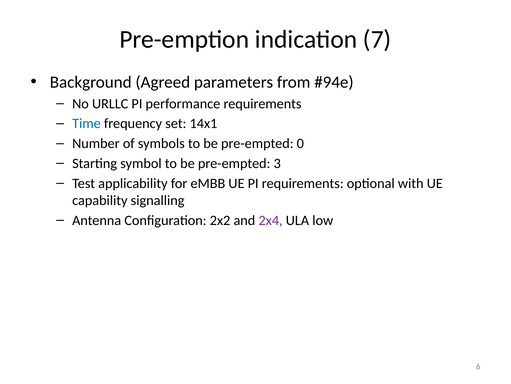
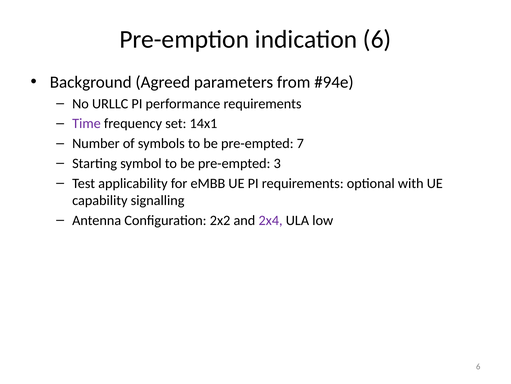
indication 7: 7 -> 6 (377, 39)
Time colour: blue -> purple (86, 123)
0: 0 -> 7 (300, 143)
